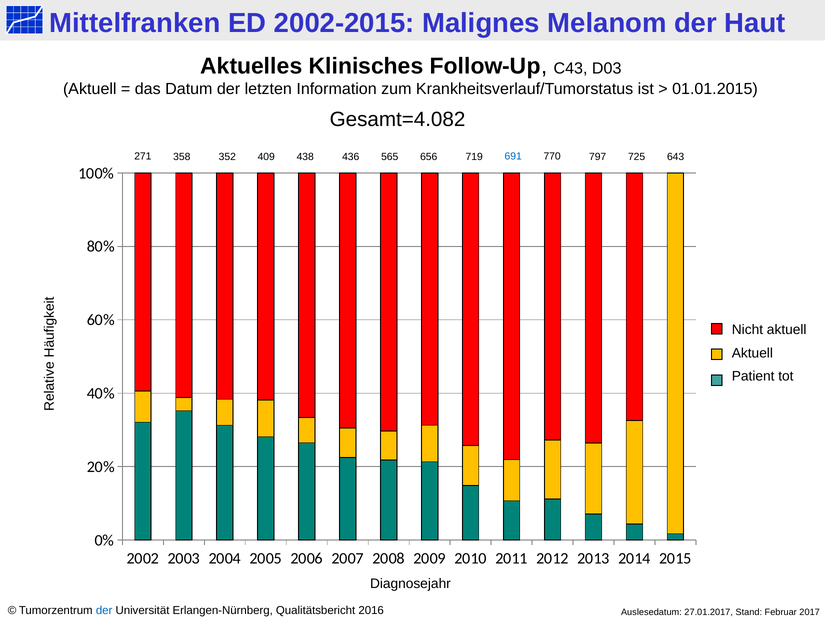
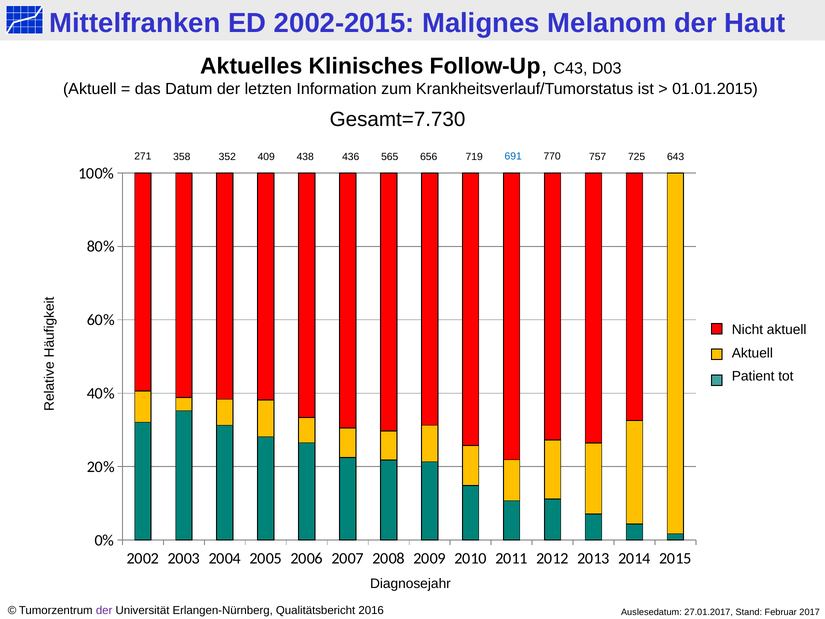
Gesamt=4.082: Gesamt=4.082 -> Gesamt=7.730 (398, 119)
797: 797 -> 757 (598, 157)
der colour: blue -> purple (104, 610)
